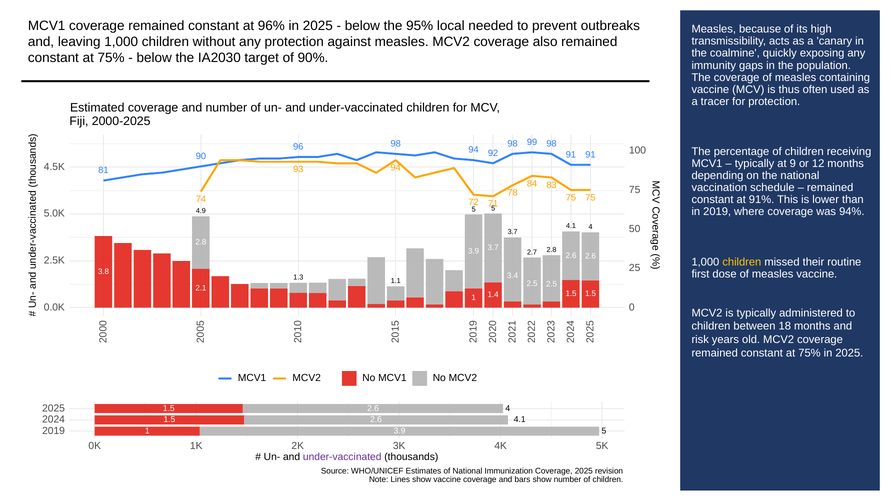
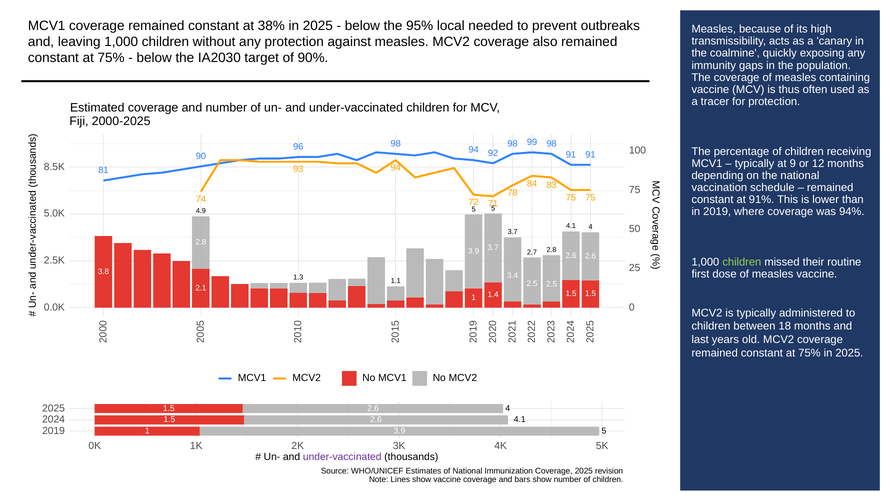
96%: 96% -> 38% (271, 26)
4.5K: 4.5K -> 8.5K (54, 167)
children colour: yellow -> light green (742, 262)
risk: risk -> last (700, 340)
